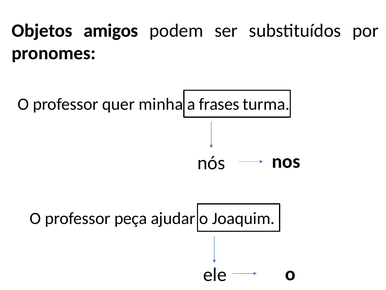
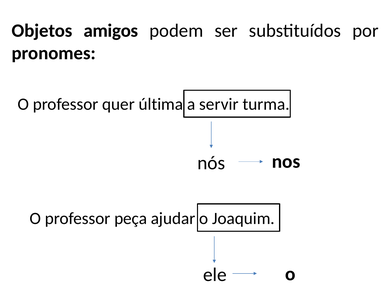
minha: minha -> última (161, 104)
frases: frases -> servir (219, 104)
